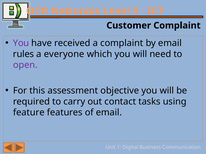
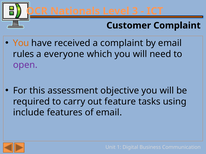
You colour: purple -> orange (21, 43)
contact: contact -> feature (120, 102)
feature: feature -> include (29, 113)
